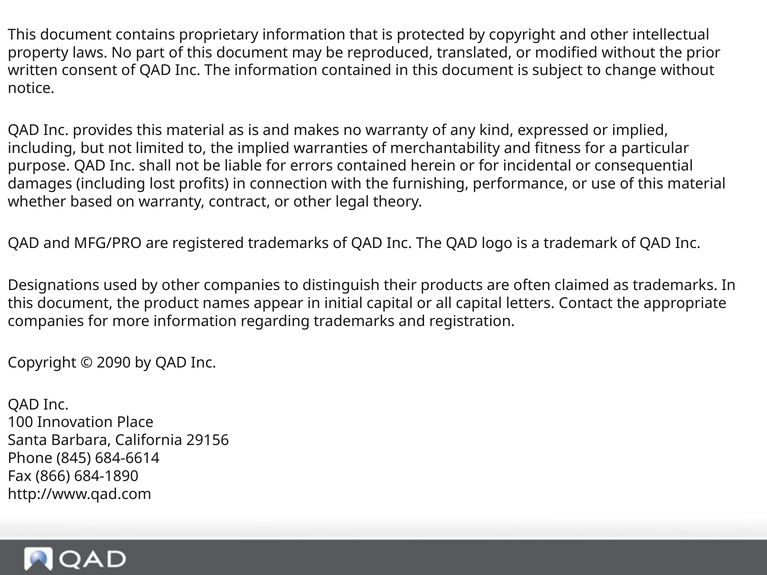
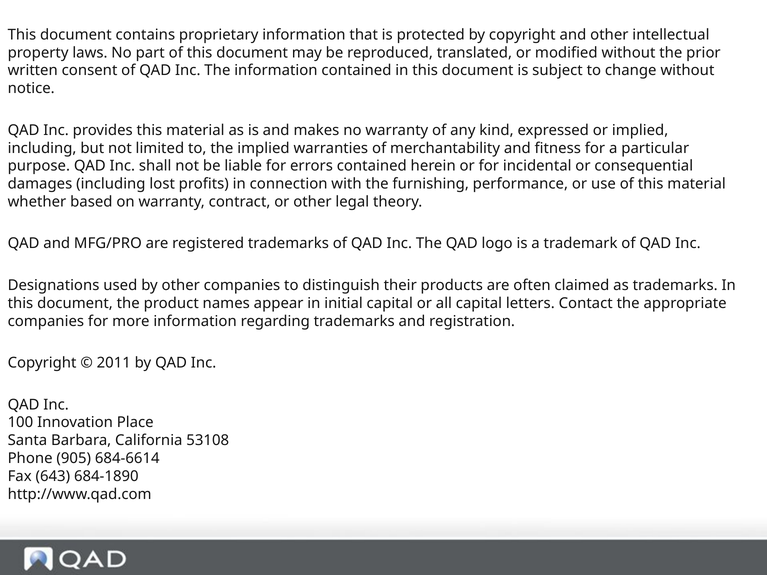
2090: 2090 -> 2011 (114, 363)
29156: 29156 -> 53108 (208, 441)
845: 845 -> 905 (74, 459)
866: 866 -> 643 (53, 476)
